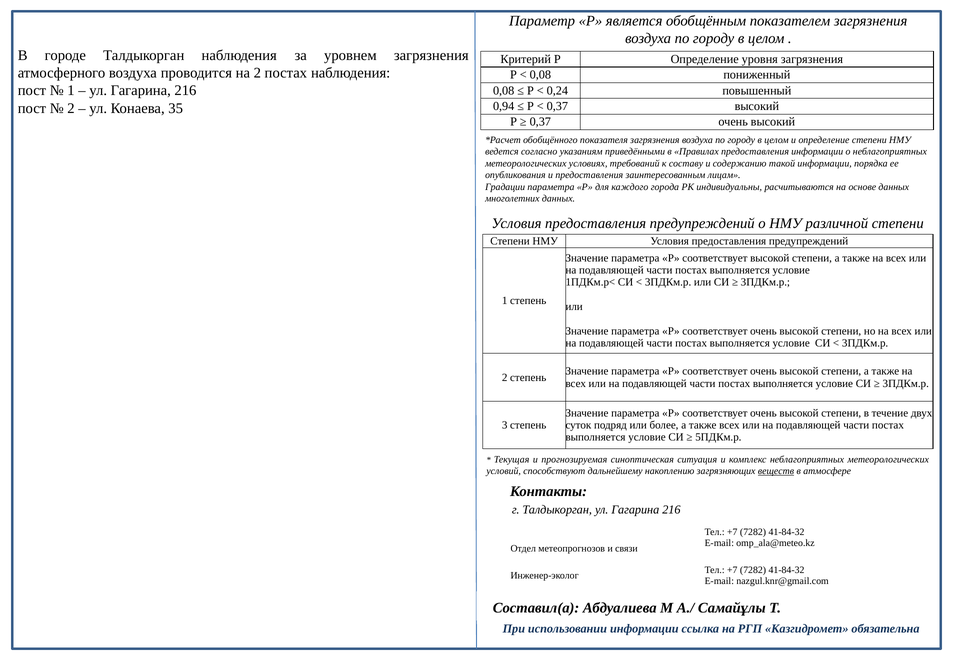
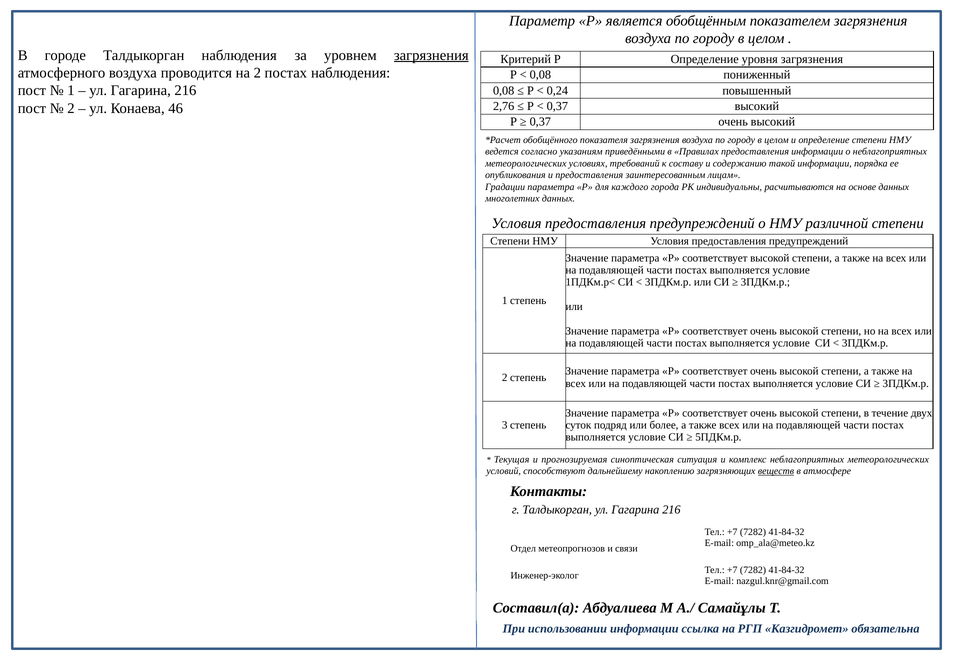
загрязнения underline: none -> present (431, 55)
0,94: 0,94 -> 2,76 (504, 106)
35: 35 -> 46 (176, 108)
